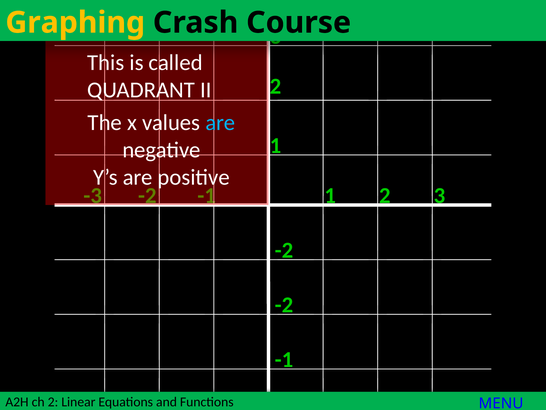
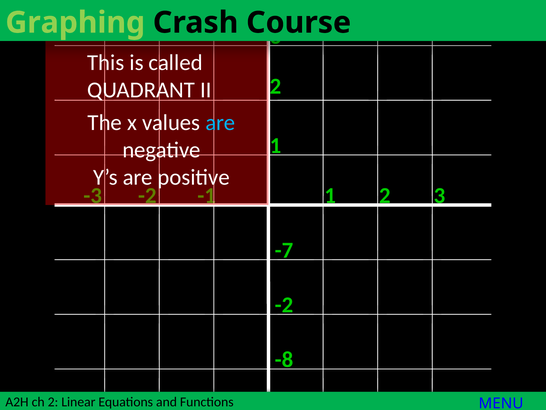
Graphing colour: yellow -> light green (75, 23)
-2: -2 -> -7 (284, 250)
-1: -1 -> -8 (284, 359)
